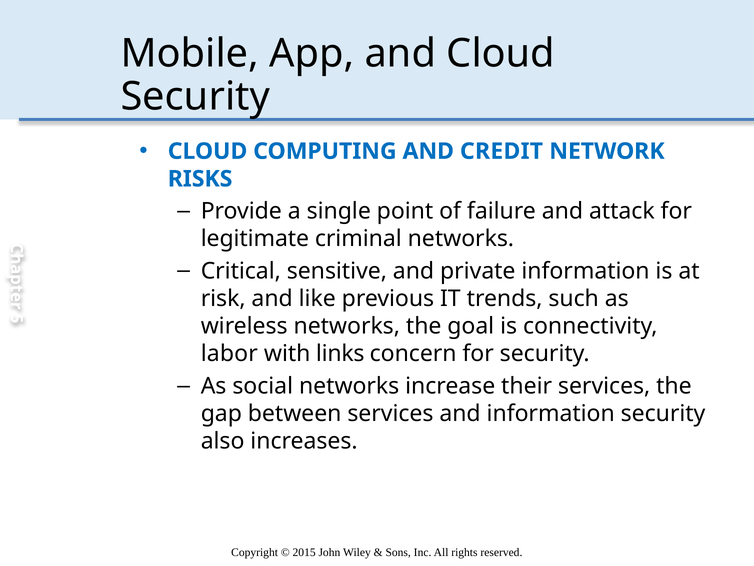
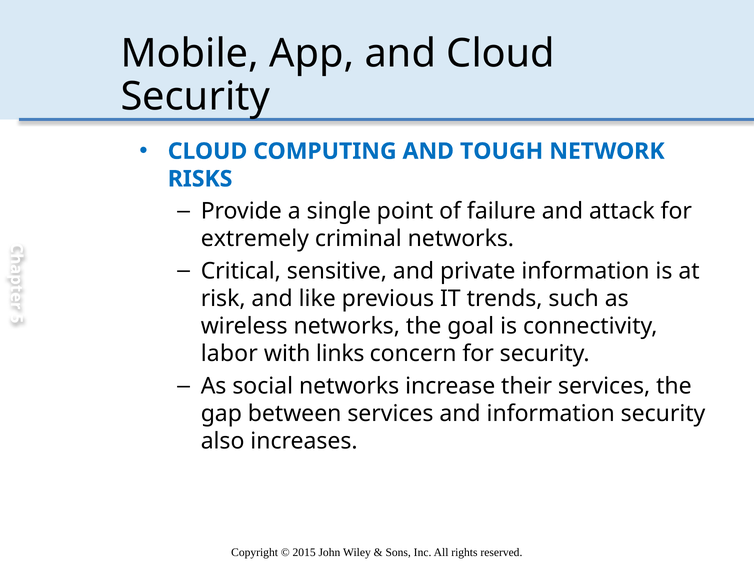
CREDIT: CREDIT -> TOUGH (502, 151)
legitimate: legitimate -> extremely (255, 239)
